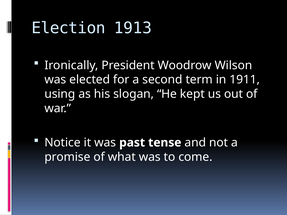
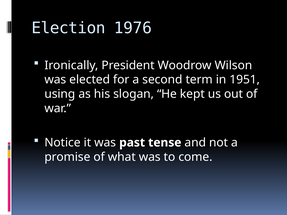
1913: 1913 -> 1976 (133, 28)
1911: 1911 -> 1951 (245, 80)
